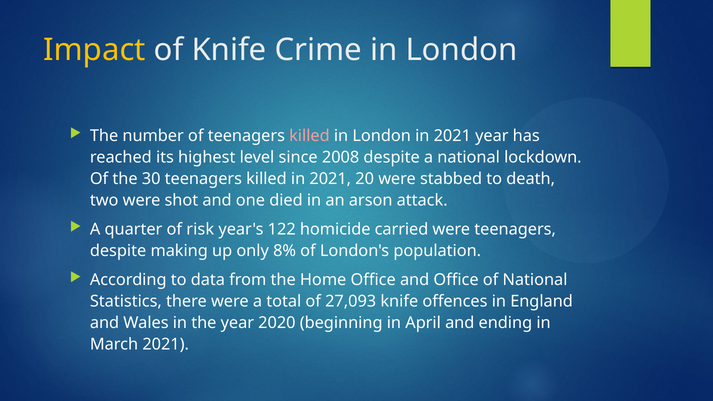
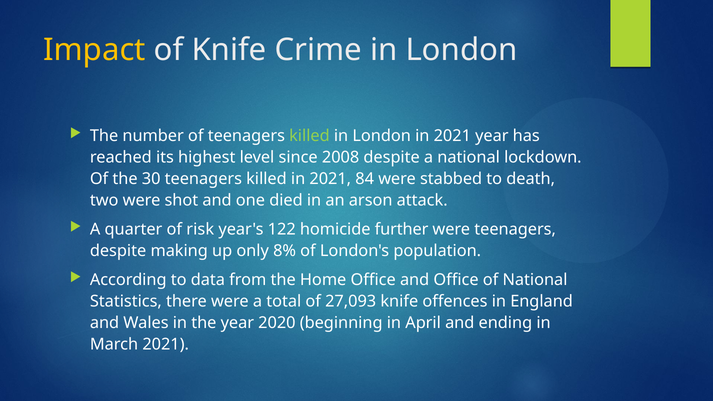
killed colour: pink -> light green (309, 136)
20: 20 -> 84 (365, 179)
carried: carried -> further (402, 229)
